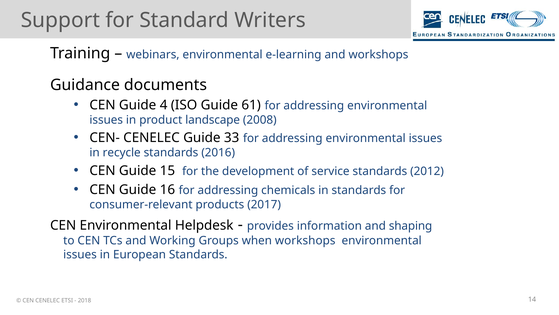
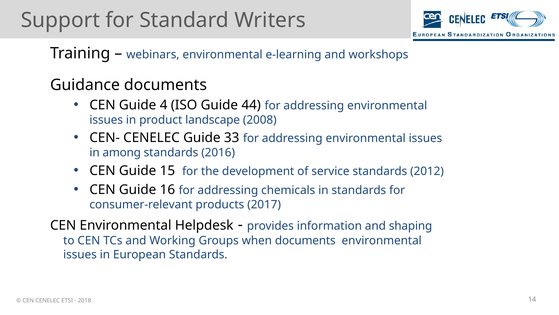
61: 61 -> 44 (251, 105)
recycle: recycle -> among (122, 152)
when workshops: workshops -> documents (305, 240)
